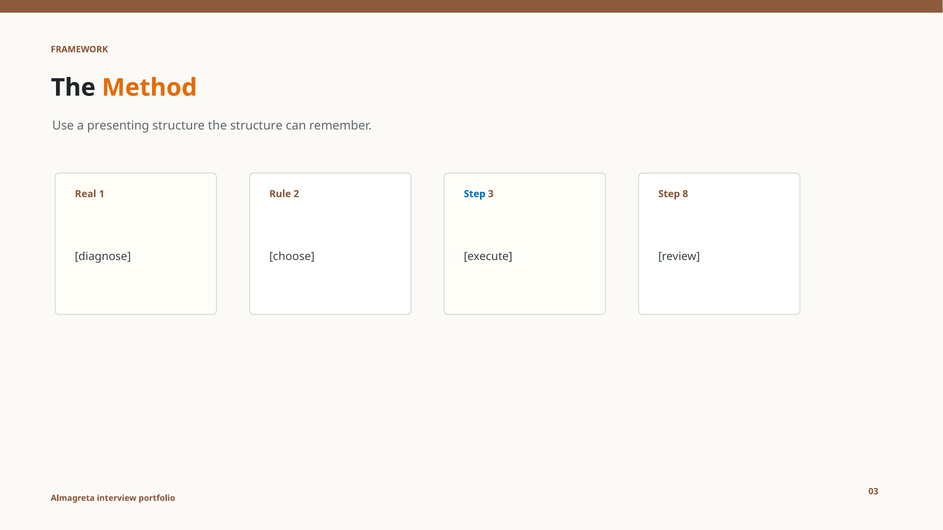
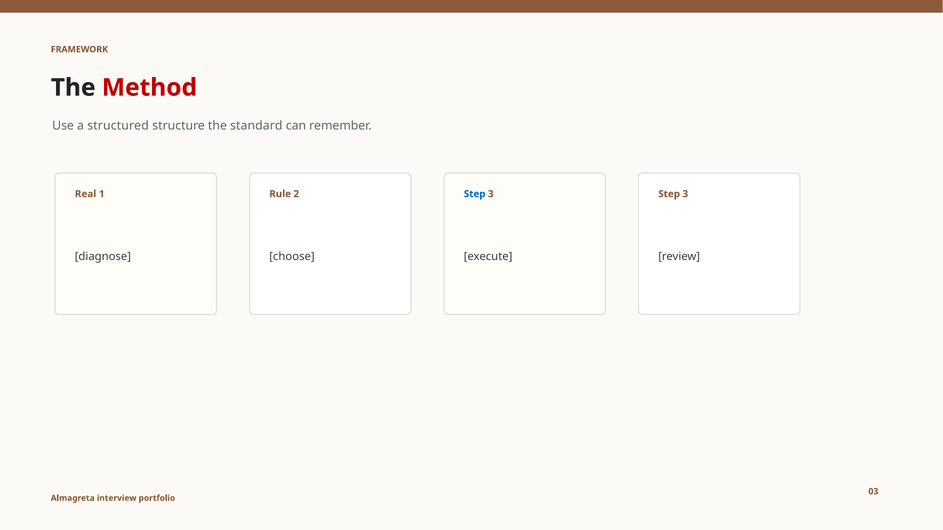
Method colour: orange -> red (149, 88)
presenting: presenting -> structured (118, 126)
the structure: structure -> standard (256, 126)
8: 8 -> 3 (685, 194)
